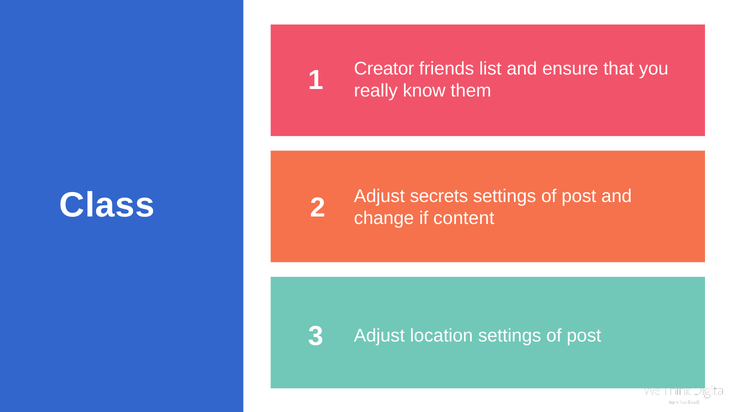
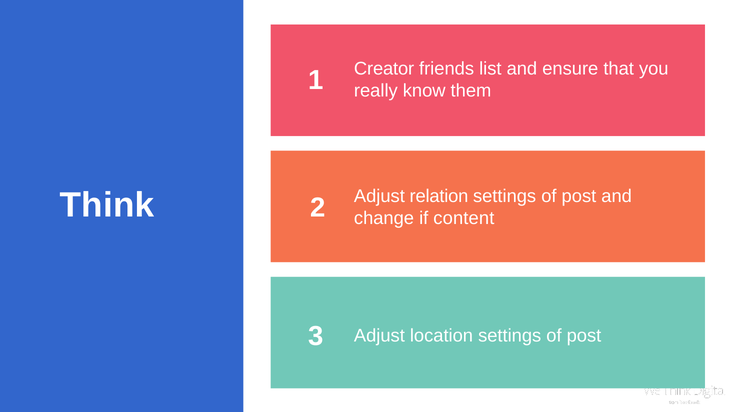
secrets: secrets -> relation (439, 196)
Class: Class -> Think (107, 205)
